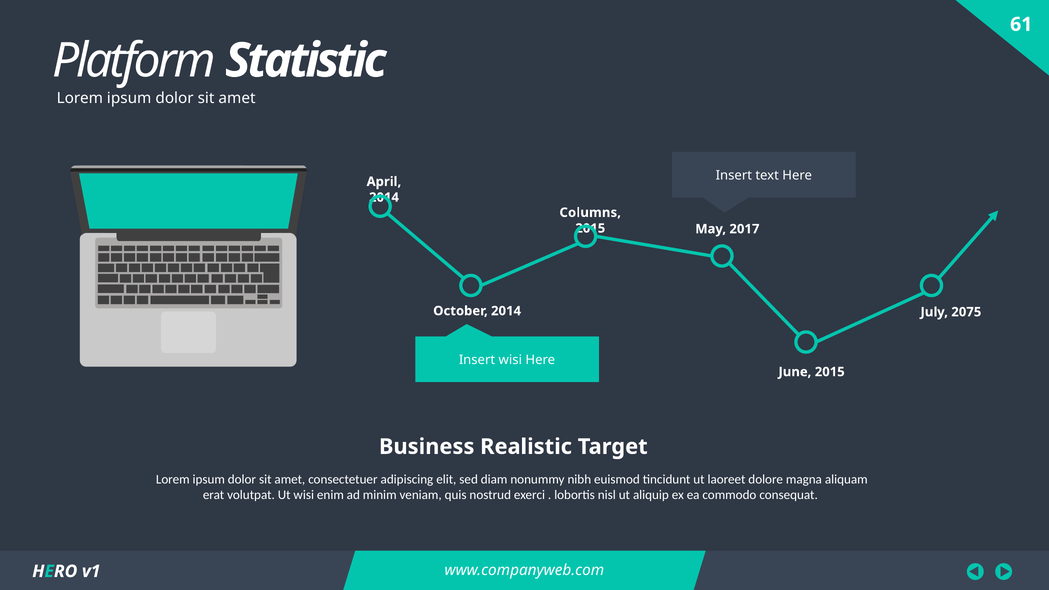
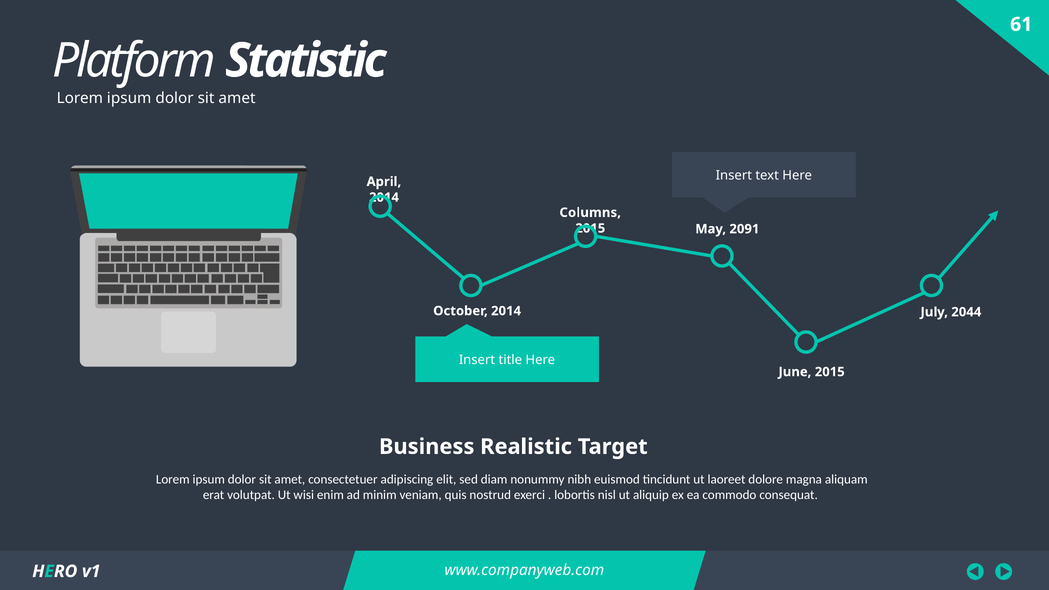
2017: 2017 -> 2091 (744, 229)
2075: 2075 -> 2044 (966, 312)
Insert wisi: wisi -> title (510, 360)
